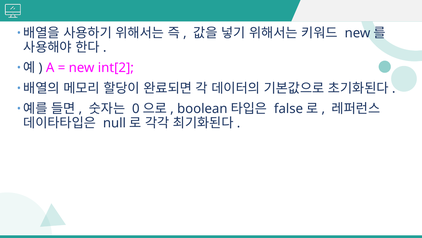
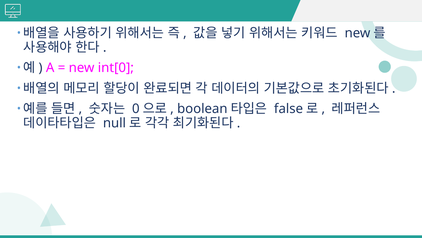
int[2: int[2 -> int[0 (116, 68)
